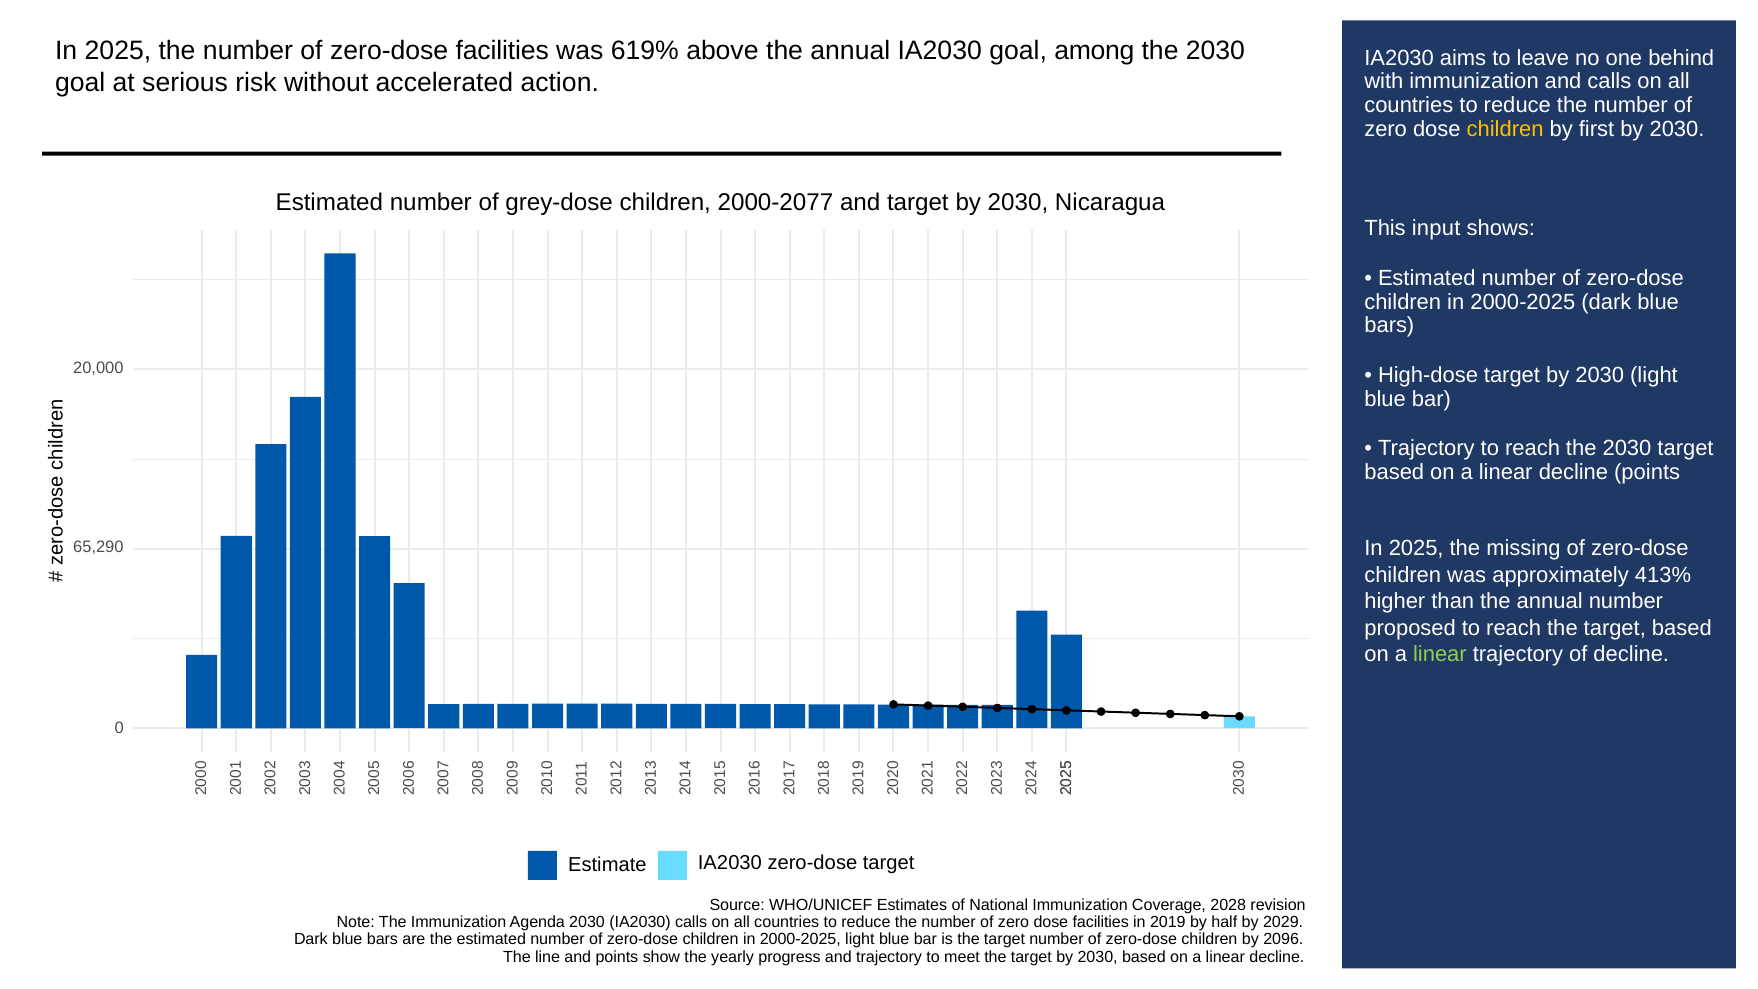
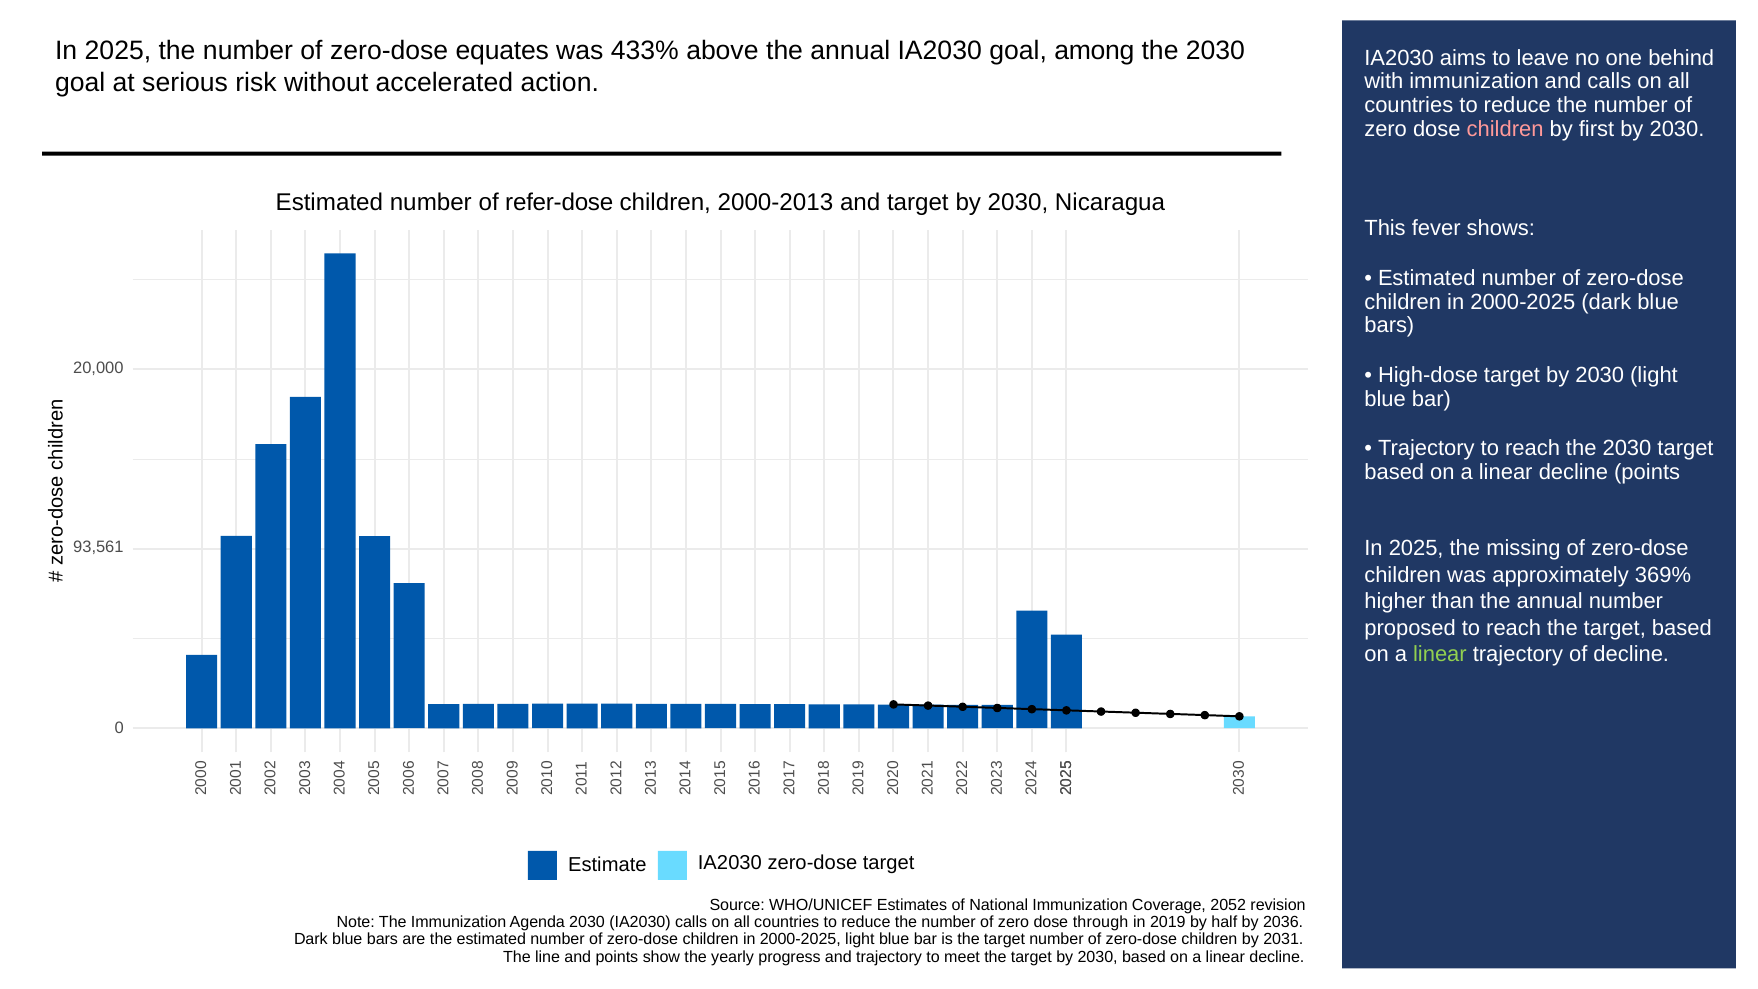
zero-dose facilities: facilities -> equates (502, 51)
619%: 619% -> 433% (645, 51)
children colour: yellow -> pink (1505, 129)
grey-dose: grey-dose -> refer-dose (559, 202)
2000-2077: 2000-2077 -> 2000-2013 (775, 202)
input: input -> fever (1436, 228)
65,290: 65,290 -> 93,561 (98, 547)
413%: 413% -> 369% (1663, 575)
2028: 2028 -> 2052 (1228, 905)
dose facilities: facilities -> through (1101, 922)
2029: 2029 -> 2036 (1283, 922)
2096: 2096 -> 2031 (1283, 939)
